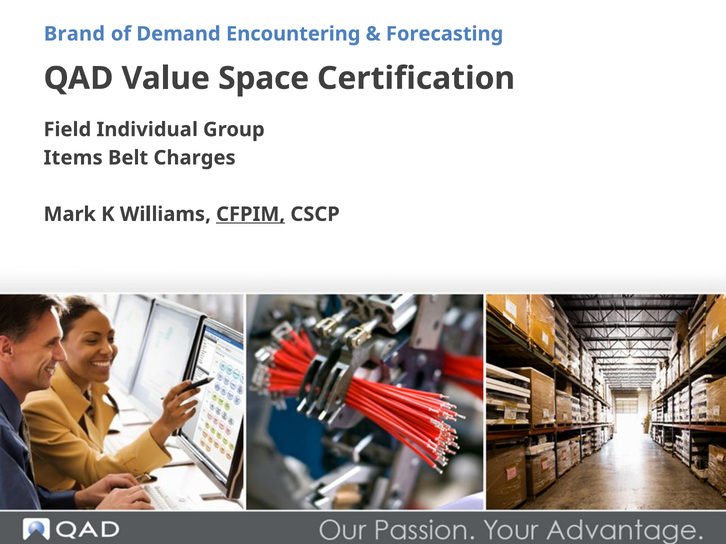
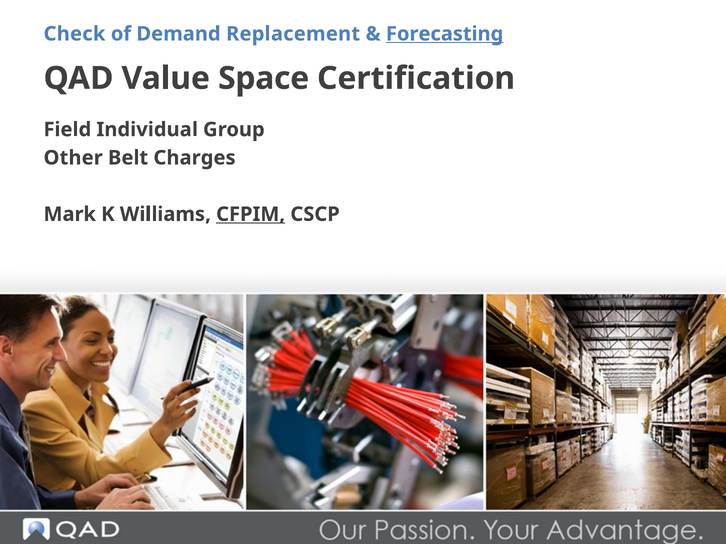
Brand: Brand -> Check (74, 34)
Encountering: Encountering -> Replacement (293, 34)
Forecasting underline: none -> present (445, 34)
Items: Items -> Other (73, 158)
